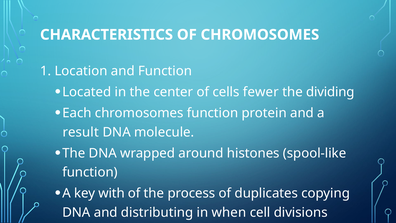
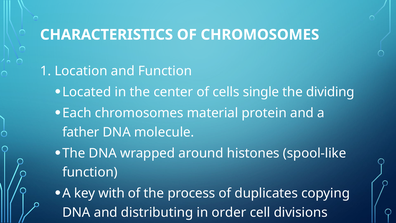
fewer: fewer -> single (261, 92)
chromosomes function: function -> material (213, 113)
result: result -> father (81, 132)
when: when -> order (229, 212)
